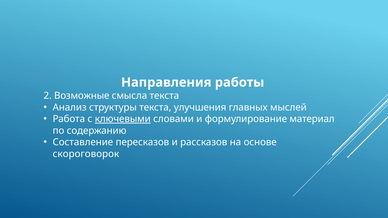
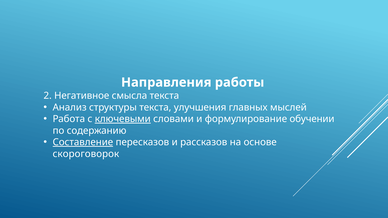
Возможные: Возможные -> Негативное (82, 96)
материал: материал -> обучении (312, 119)
Составление underline: none -> present (83, 142)
